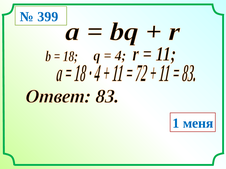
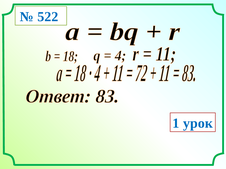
399: 399 -> 522 (48, 17)
меня: меня -> урок (198, 124)
